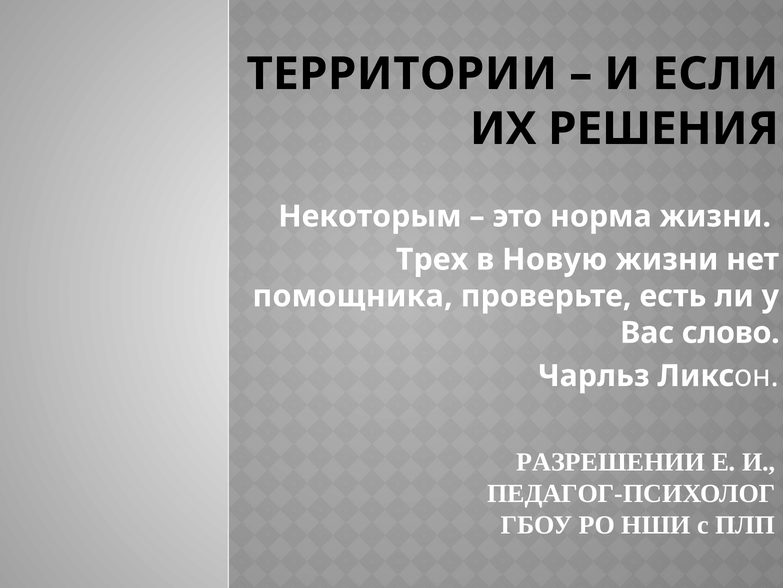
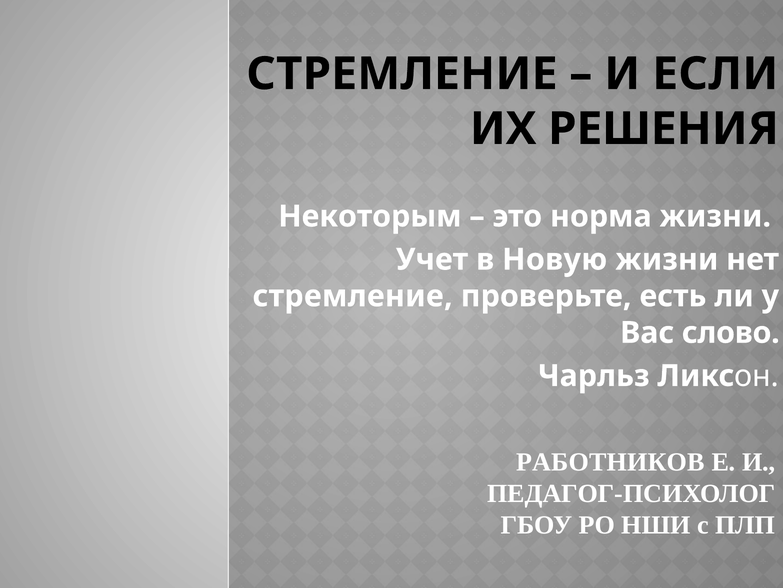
ТЕРРИТОРИИ: ТЕРРИТОРИИ -> СТРЕМЛЕНИЕ (402, 74)
Трех: Трех -> Учет (432, 259)
помощника: помощника -> стремление (353, 296)
РАЗРЕШЕНИИ: РАЗРЕШЕНИИ -> РАБОТНИКОВ (611, 462)
